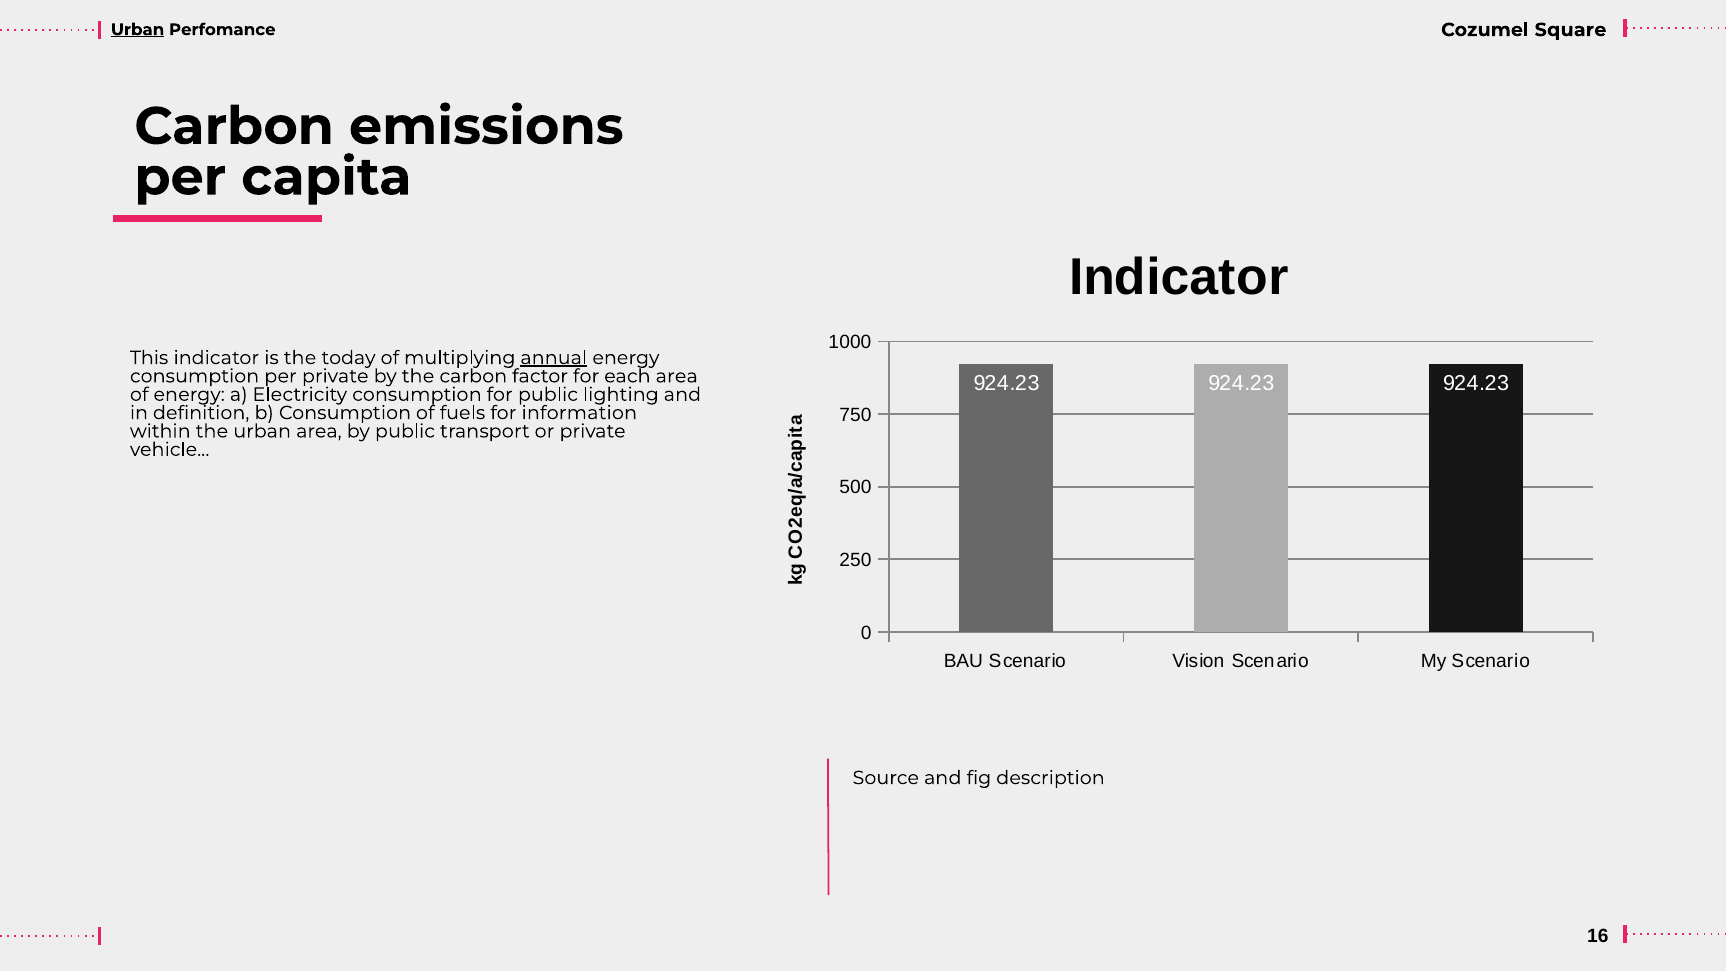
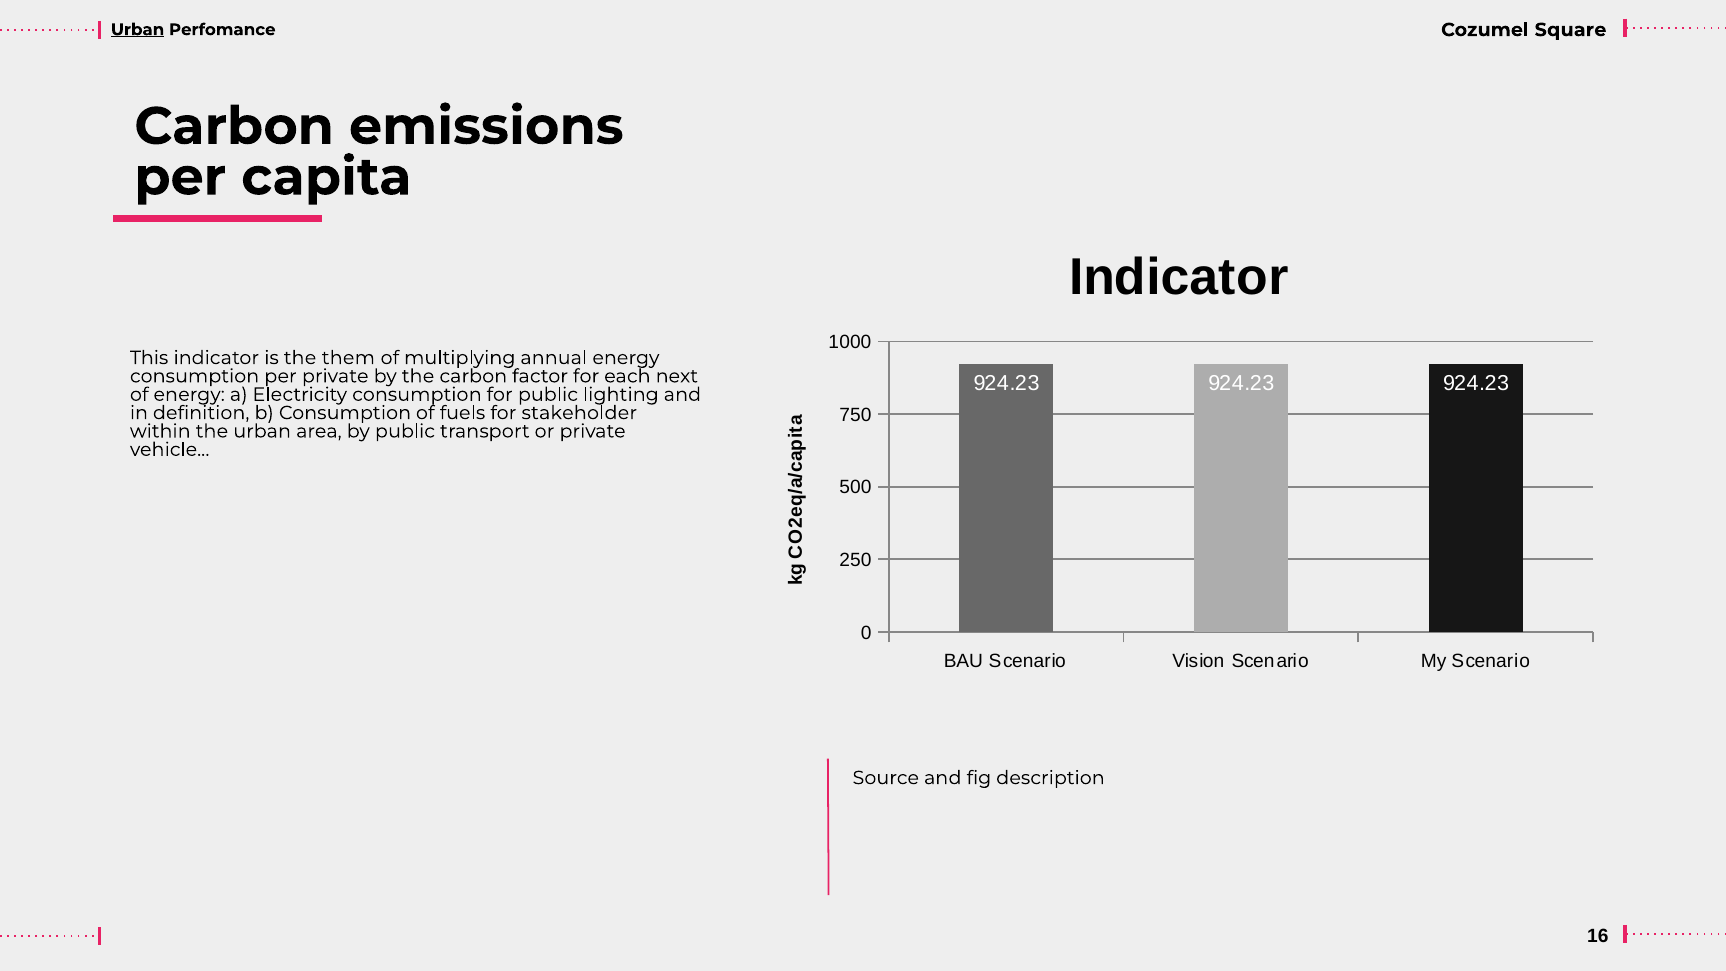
today: today -> them (348, 358)
annual underline: present -> none (554, 358)
each area: area -> next (677, 376)
information: information -> stakeholder (579, 413)
